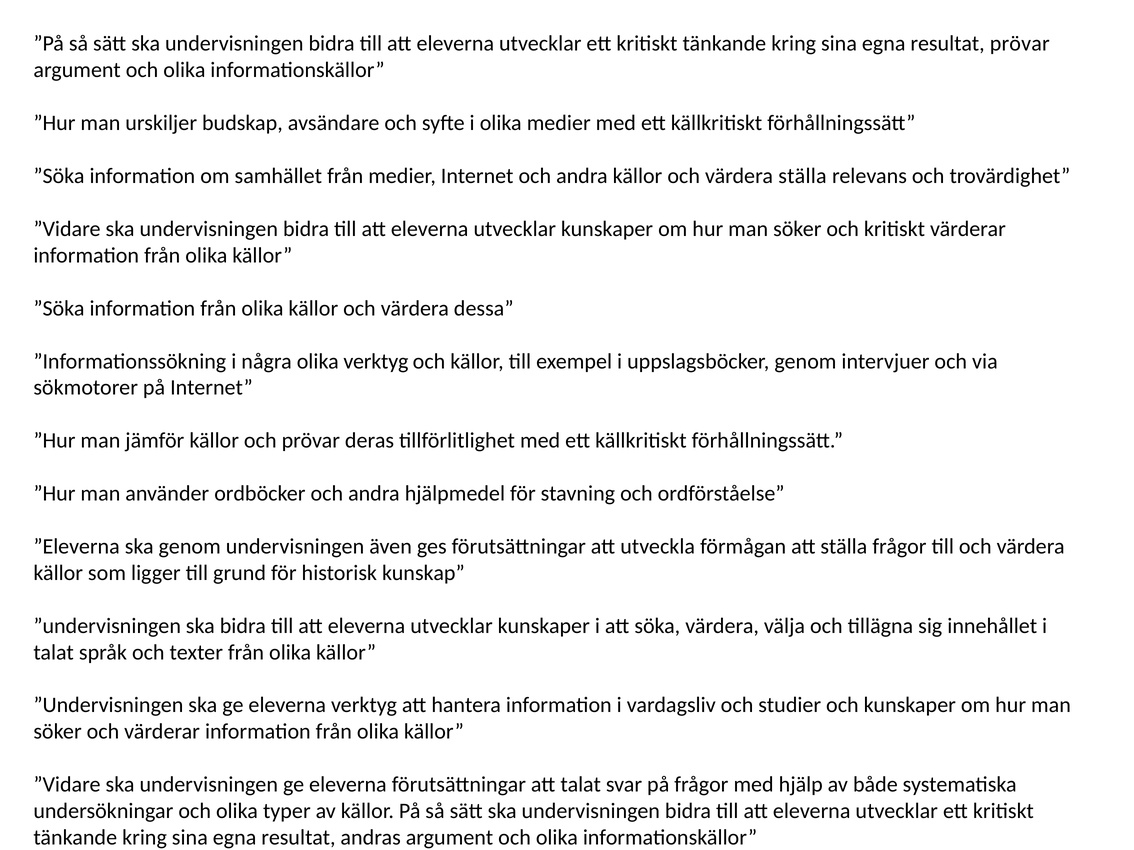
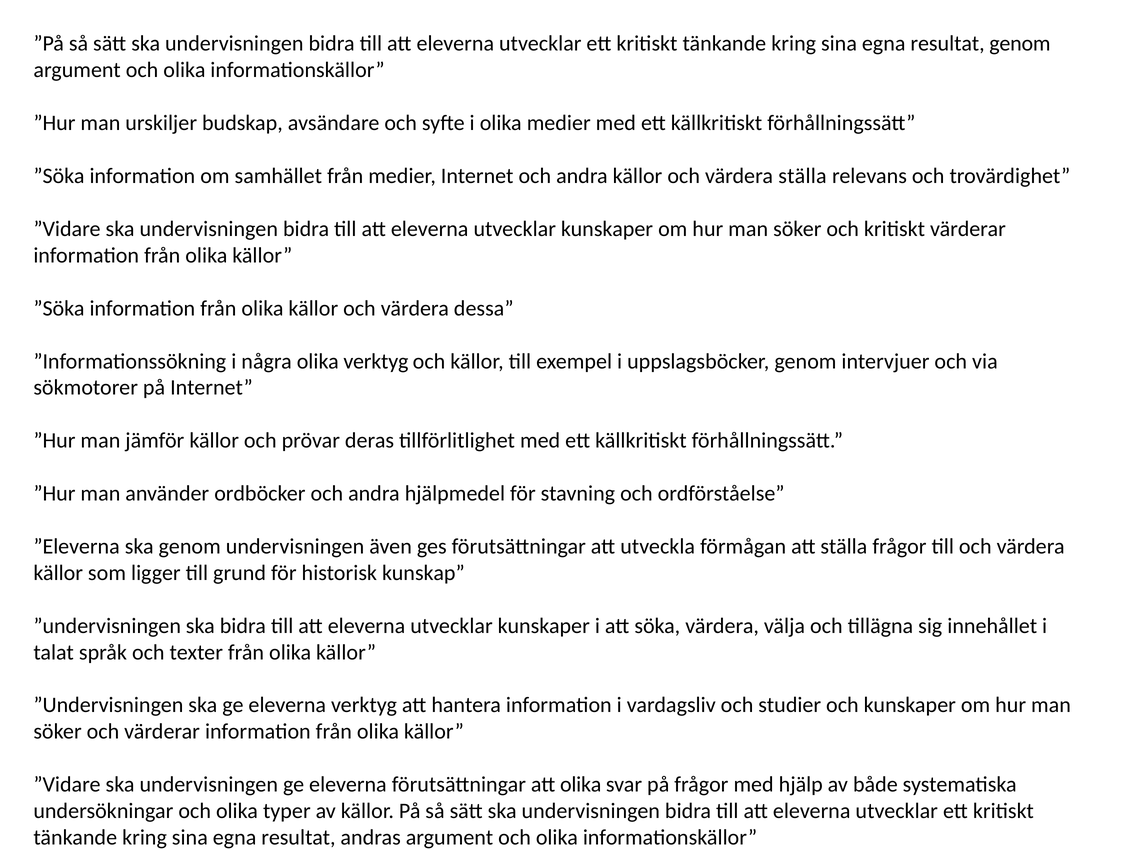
resultat prövar: prövar -> genom (1020, 44)
att talat: talat -> olika (581, 785)
